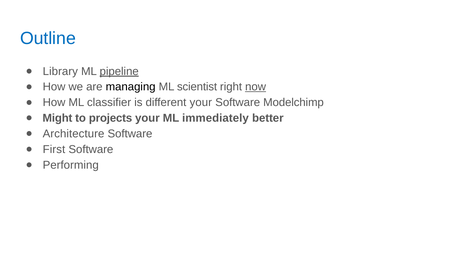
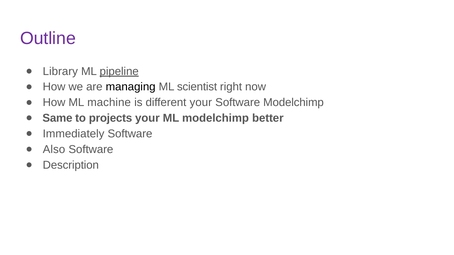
Outline colour: blue -> purple (48, 38)
now underline: present -> none (256, 87)
classifier: classifier -> machine (109, 103)
Might: Might -> Same (57, 118)
ML immediately: immediately -> modelchimp (215, 118)
Architecture: Architecture -> Immediately (74, 134)
First: First -> Also (54, 150)
Performing: Performing -> Description (71, 165)
